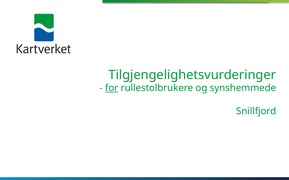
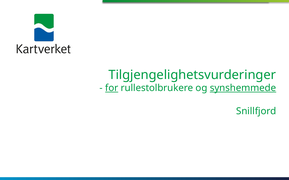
synshemmede underline: none -> present (243, 88)
